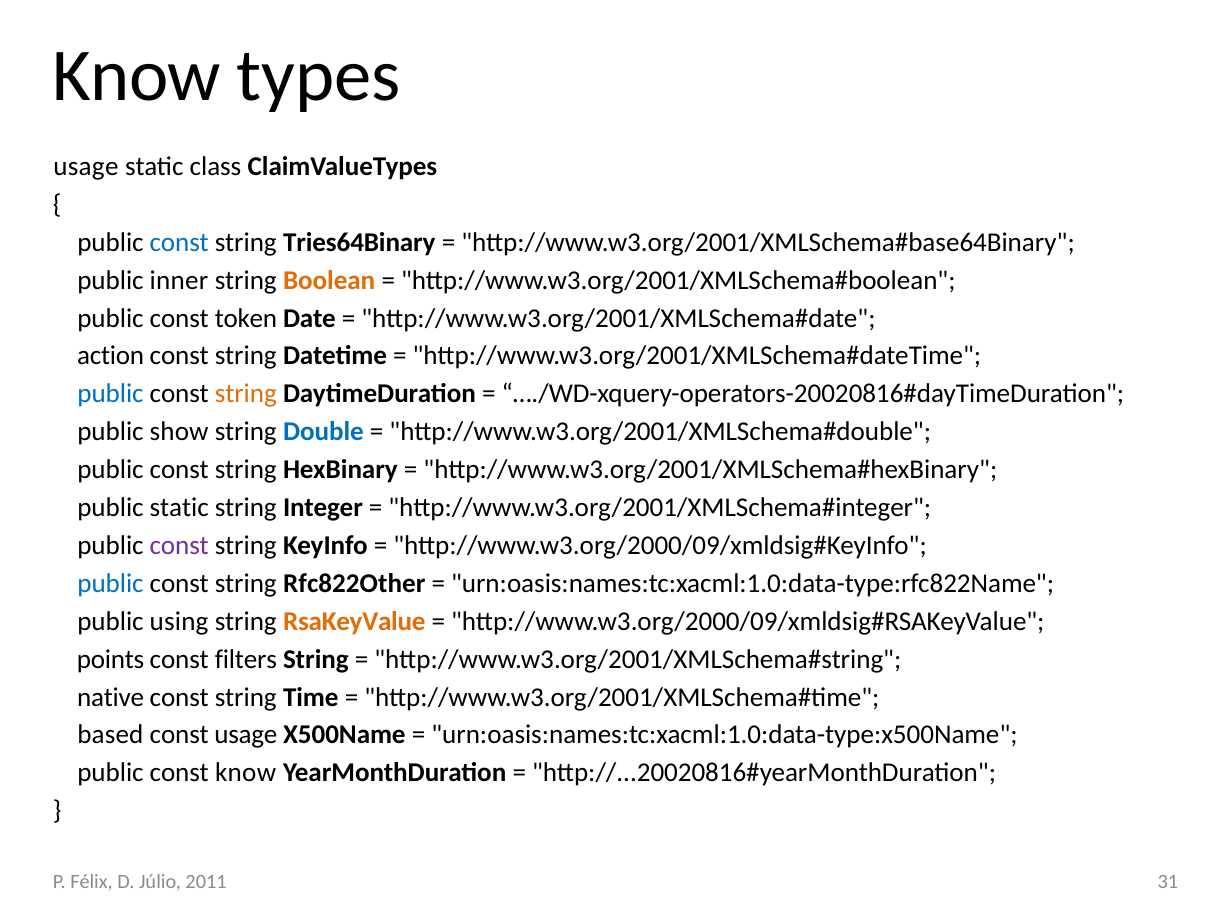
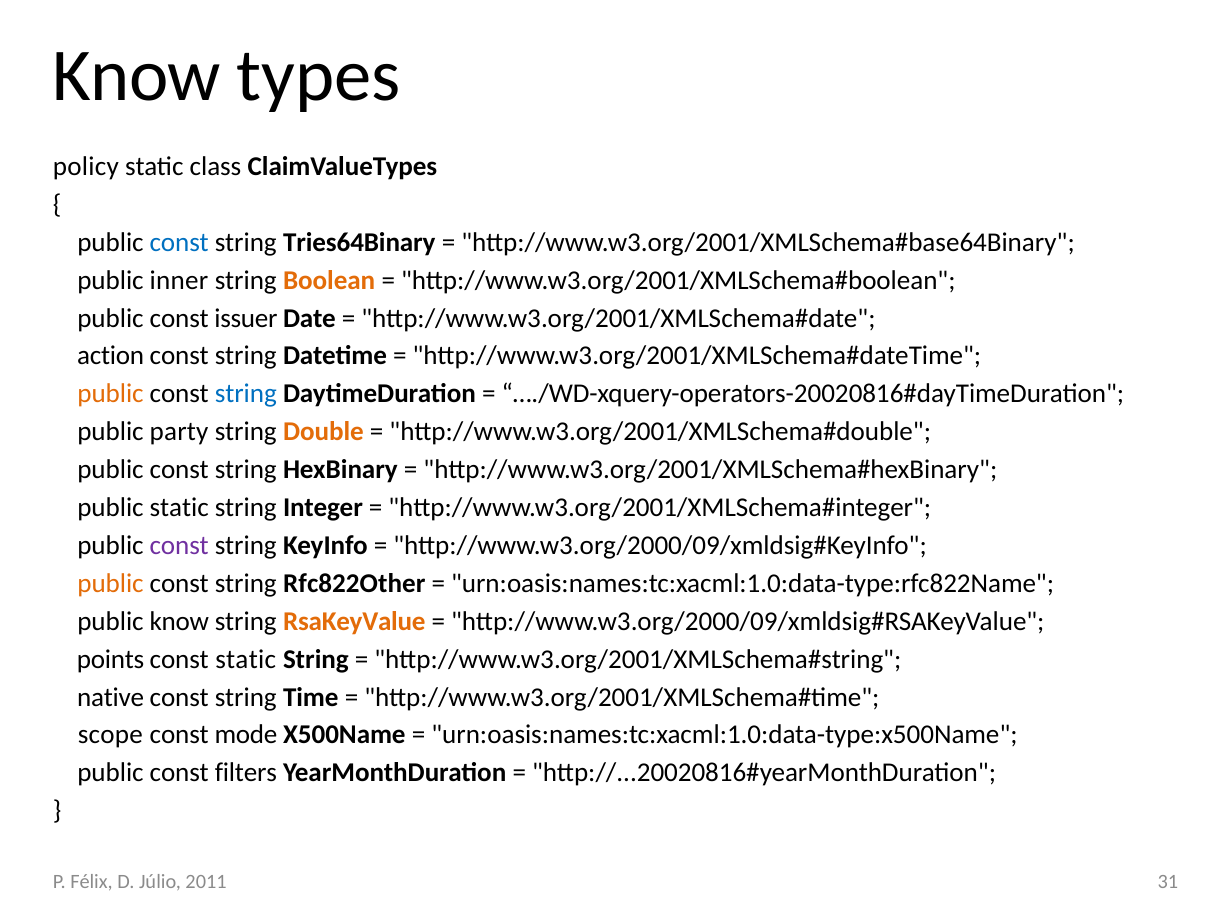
usage: usage -> policy (86, 167)
token: token -> issuer (246, 318)
public colour: blue -> orange (111, 394)
string colour: orange -> blue (246, 394)
show: show -> party (179, 432)
Double colour: blue -> orange (323, 432)
public colour: blue -> orange (111, 584)
public using: using -> know (179, 622)
const filters: filters -> static (246, 660)
based: based -> scope (110, 736)
const usage: usage -> mode (246, 736)
const know: know -> filters (246, 774)
